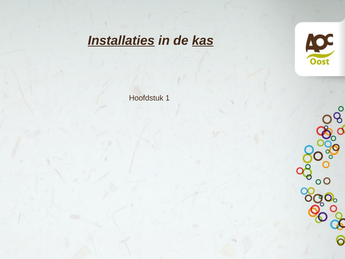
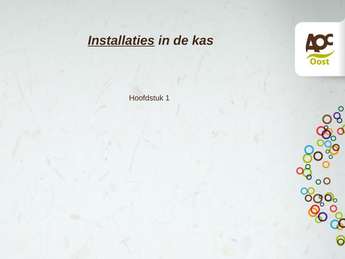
kas underline: present -> none (203, 41)
